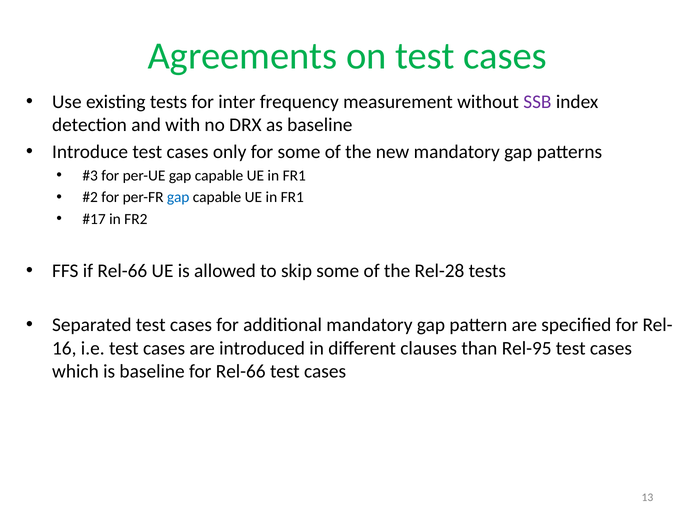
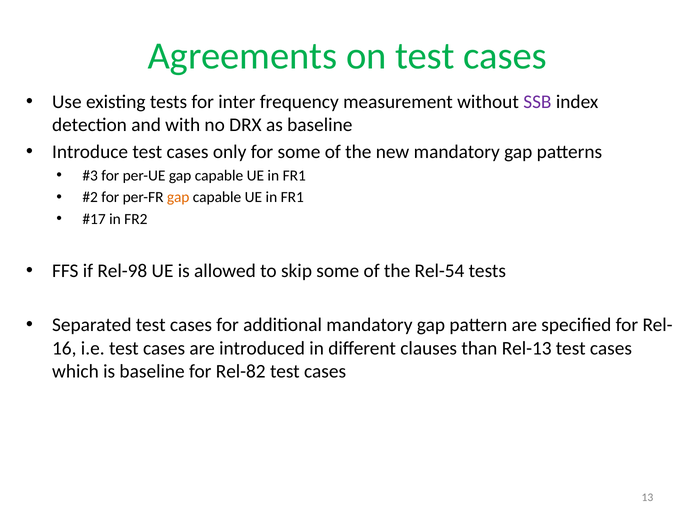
gap colour: blue -> orange (178, 197)
if Rel-66: Rel-66 -> Rel-98 (122, 271)
Rel-28: Rel-28 -> Rel-54 (439, 271)
Rel-95: Rel-95 -> Rel-13 (527, 348)
for Rel-66: Rel-66 -> Rel-82 (241, 371)
